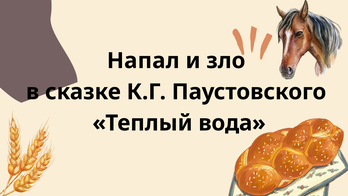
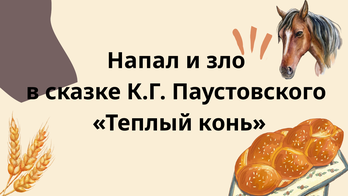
вода: вода -> конь (232, 123)
